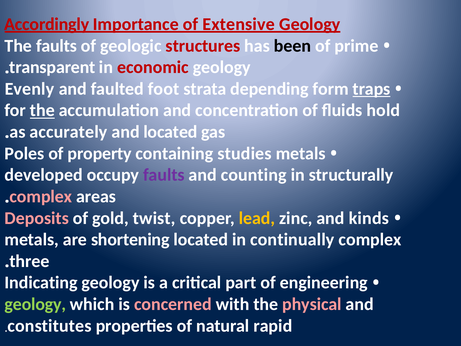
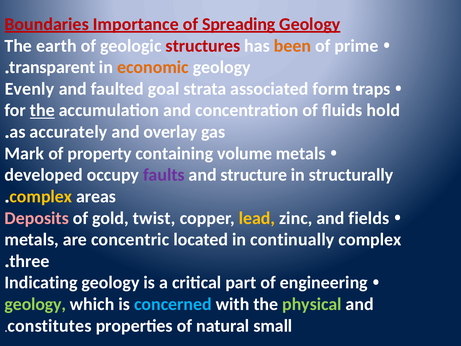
Accordingly: Accordingly -> Boundaries (47, 24)
Extensive: Extensive -> Spreading (239, 24)
The faults: faults -> earth (56, 46)
been colour: black -> orange (293, 46)
economic colour: red -> orange (153, 67)
foot: foot -> goal (164, 89)
depending: depending -> associated (269, 89)
traps underline: present -> none (371, 89)
and located: located -> overlay (170, 132)
Poles: Poles -> Mark (24, 153)
studies: studies -> volume (245, 153)
counting: counting -> structure (254, 175)
complex colour: pink -> yellow (41, 196)
kinds: kinds -> fields (369, 218)
shortening: shortening -> concentric (130, 239)
concerned colour: pink -> light blue (173, 304)
physical colour: pink -> light green (312, 304)
rapid: rapid -> small (273, 326)
